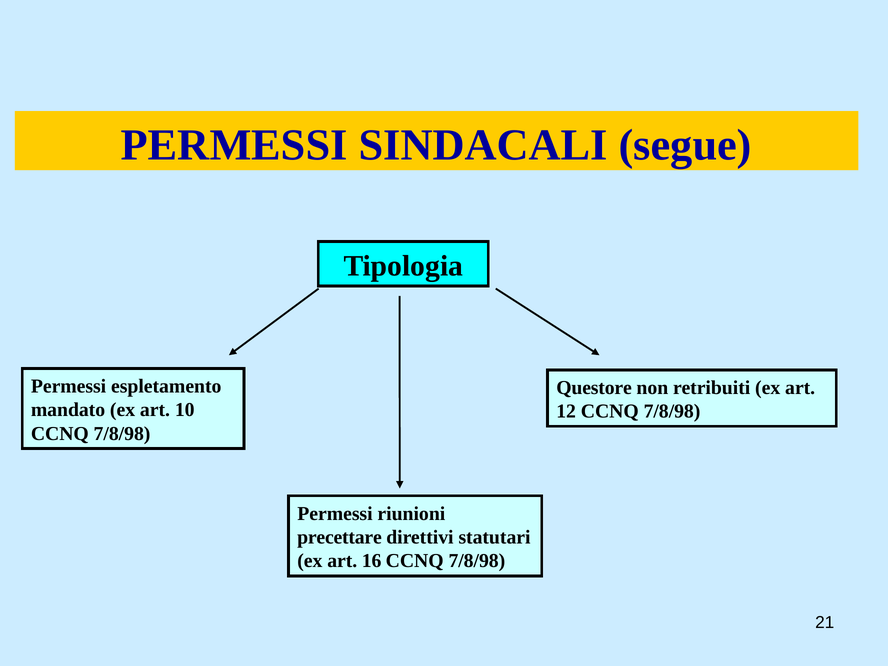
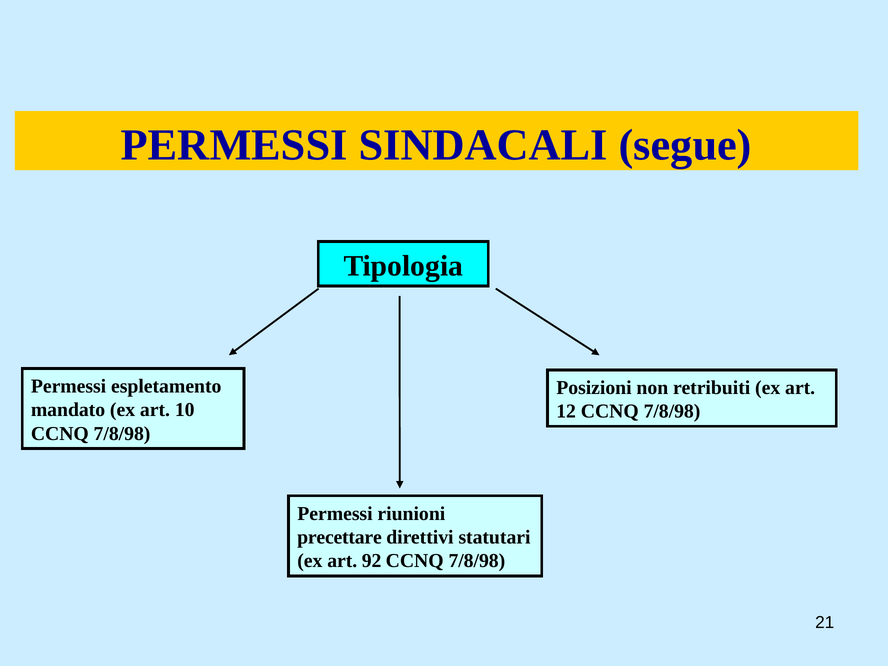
Questore: Questore -> Posizioni (594, 388)
16: 16 -> 92 (372, 561)
